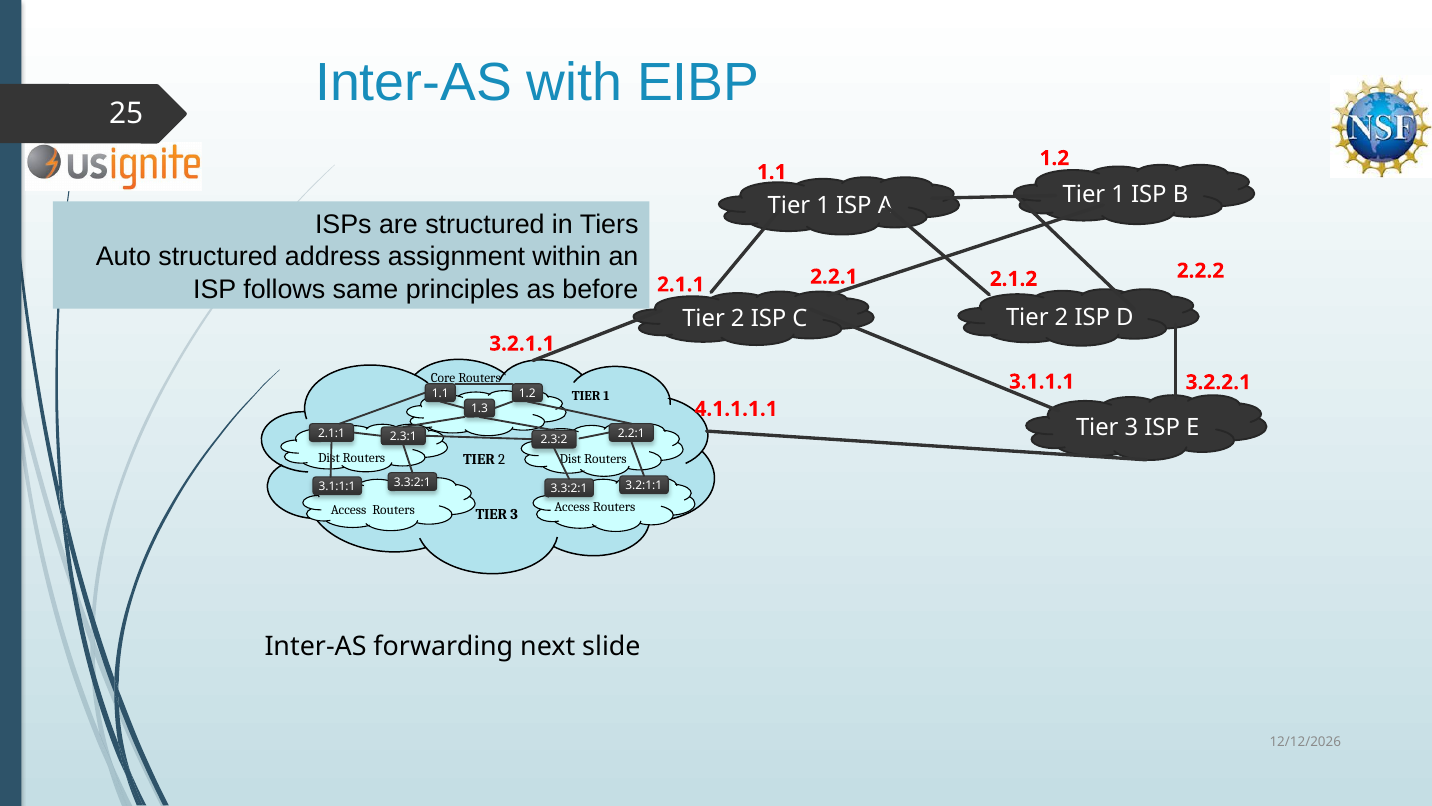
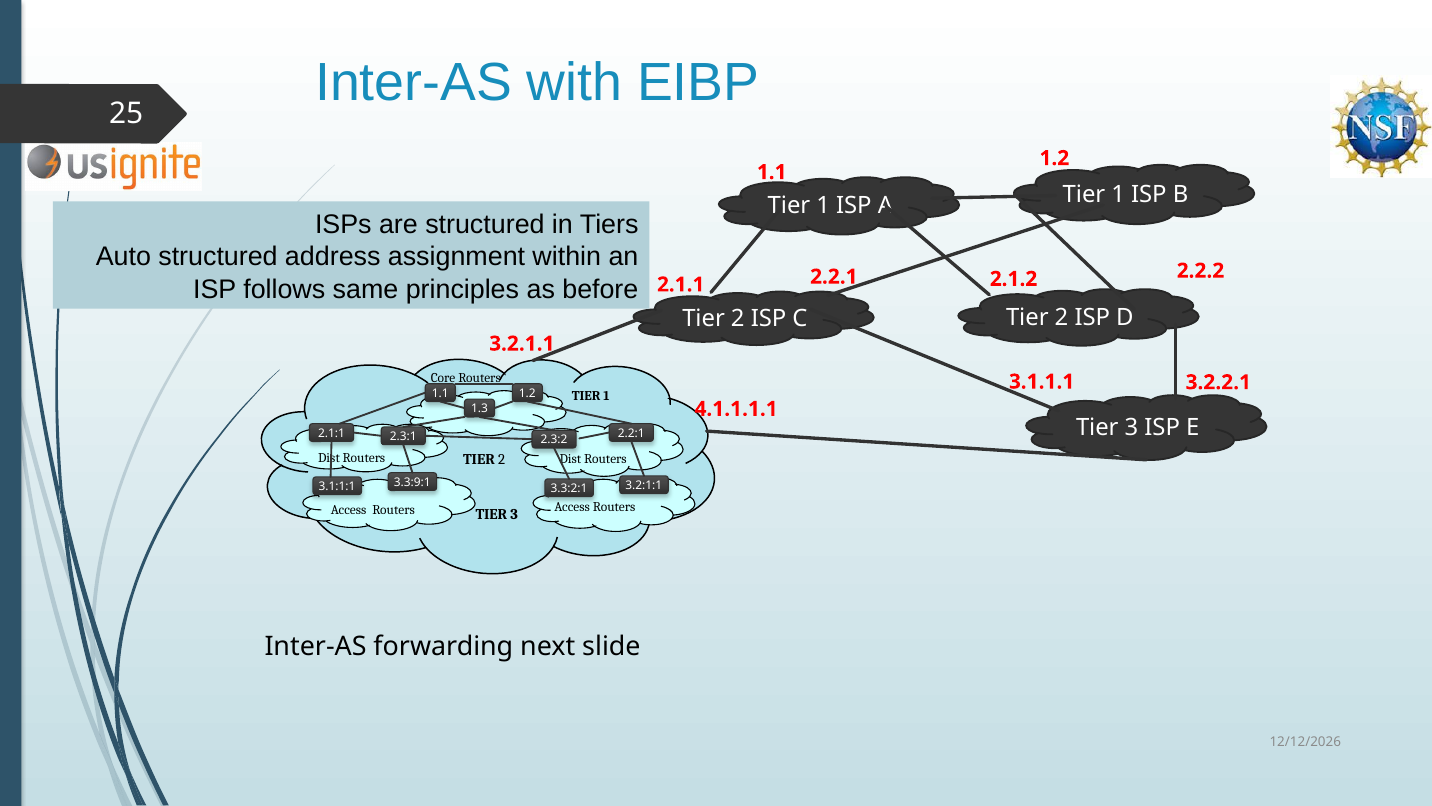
3.1:1:1 3.3:2:1: 3.3:2:1 -> 3.3:9:1 (412, 482)
